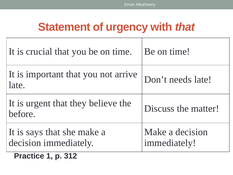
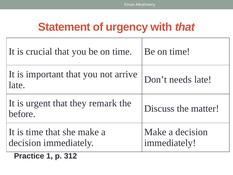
believe: believe -> remark (103, 103)
is says: says -> time (35, 132)
